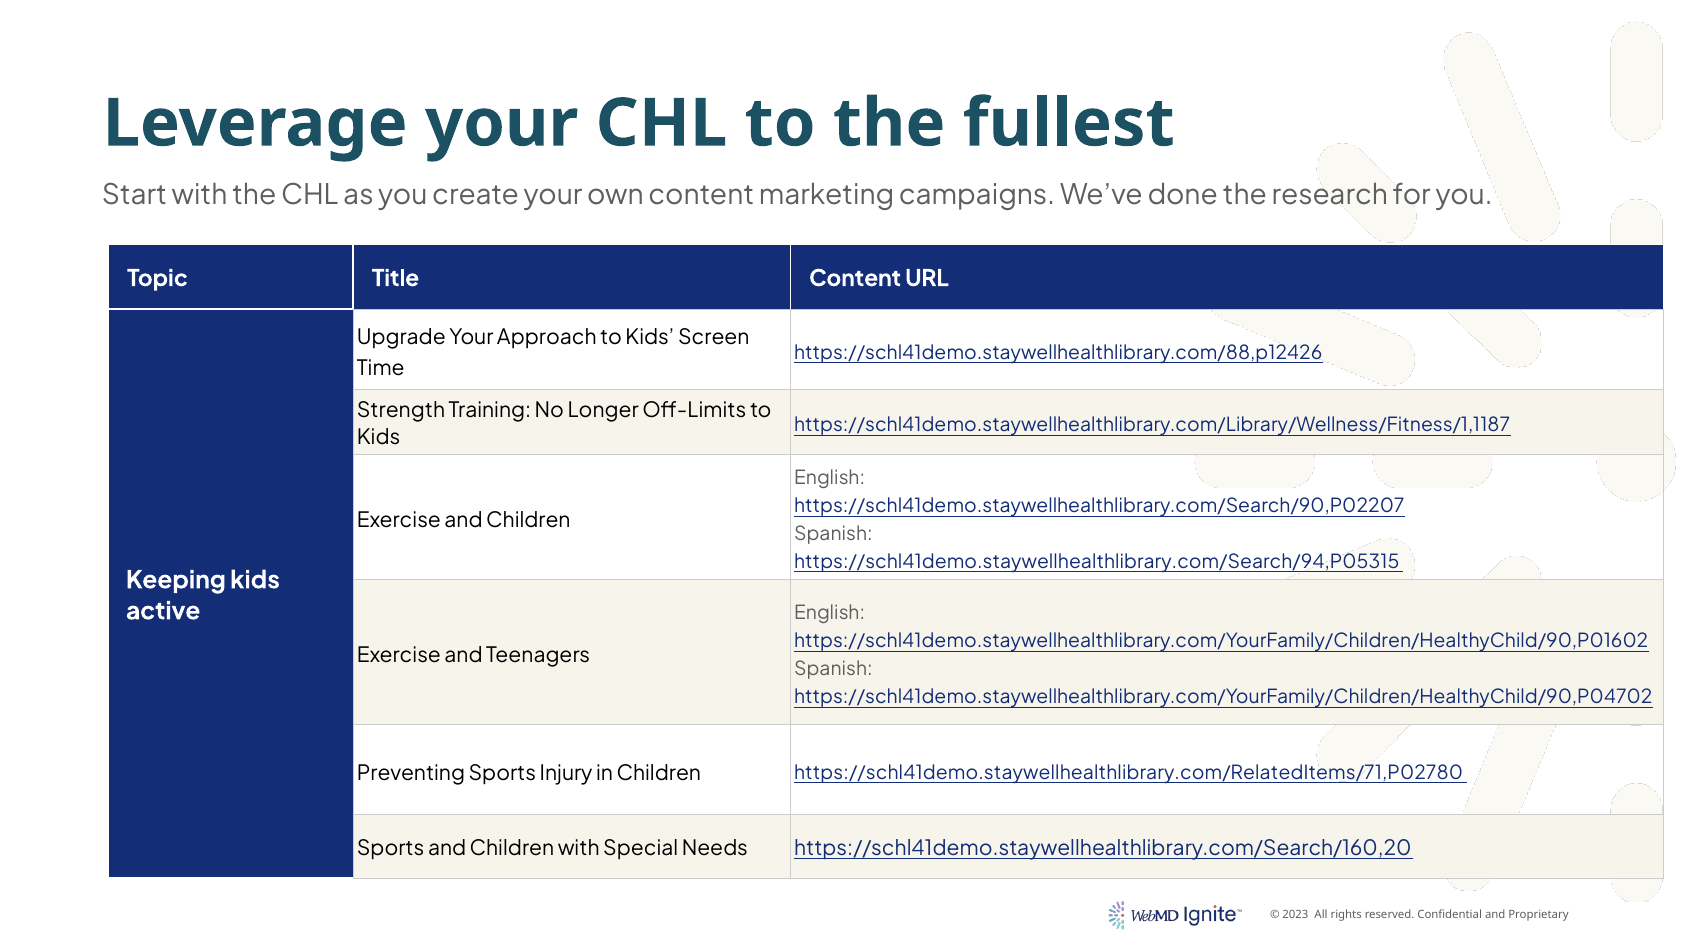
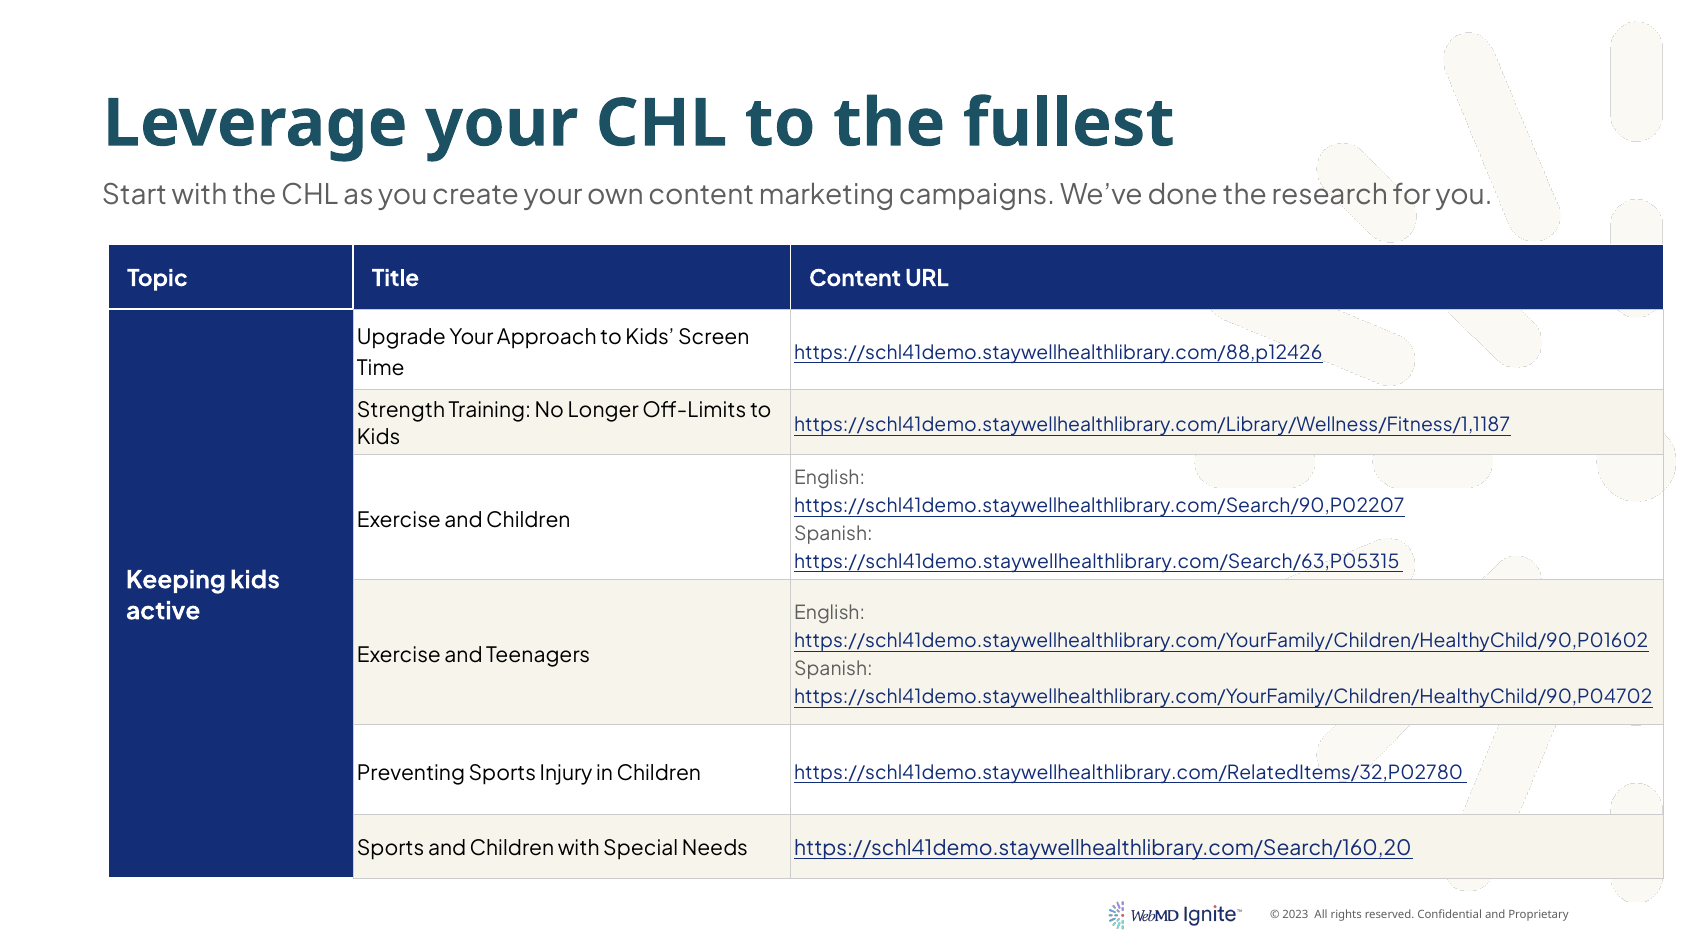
https://schl41demo.staywellhealthlibrary.com/Search/94,P05315: https://schl41demo.staywellhealthlibrary.com/Search/94,P05315 -> https://schl41demo.staywellhealthlibrary.com/Search/63,P05315 (1097, 562)
https://schl41demo.staywellhealthlibrary.com/RelatedItems/71,P02780: https://schl41demo.staywellhealthlibrary.com/RelatedItems/71,P02780 -> https://schl41demo.staywellhealthlibrary.com/RelatedItems/32,P02780 (1129, 773)
